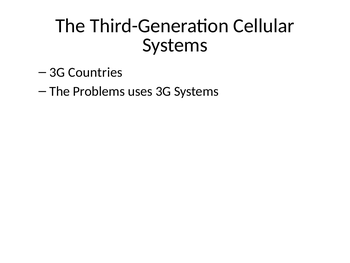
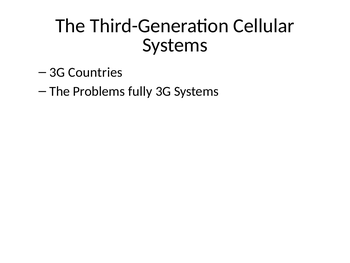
uses: uses -> fully (140, 91)
